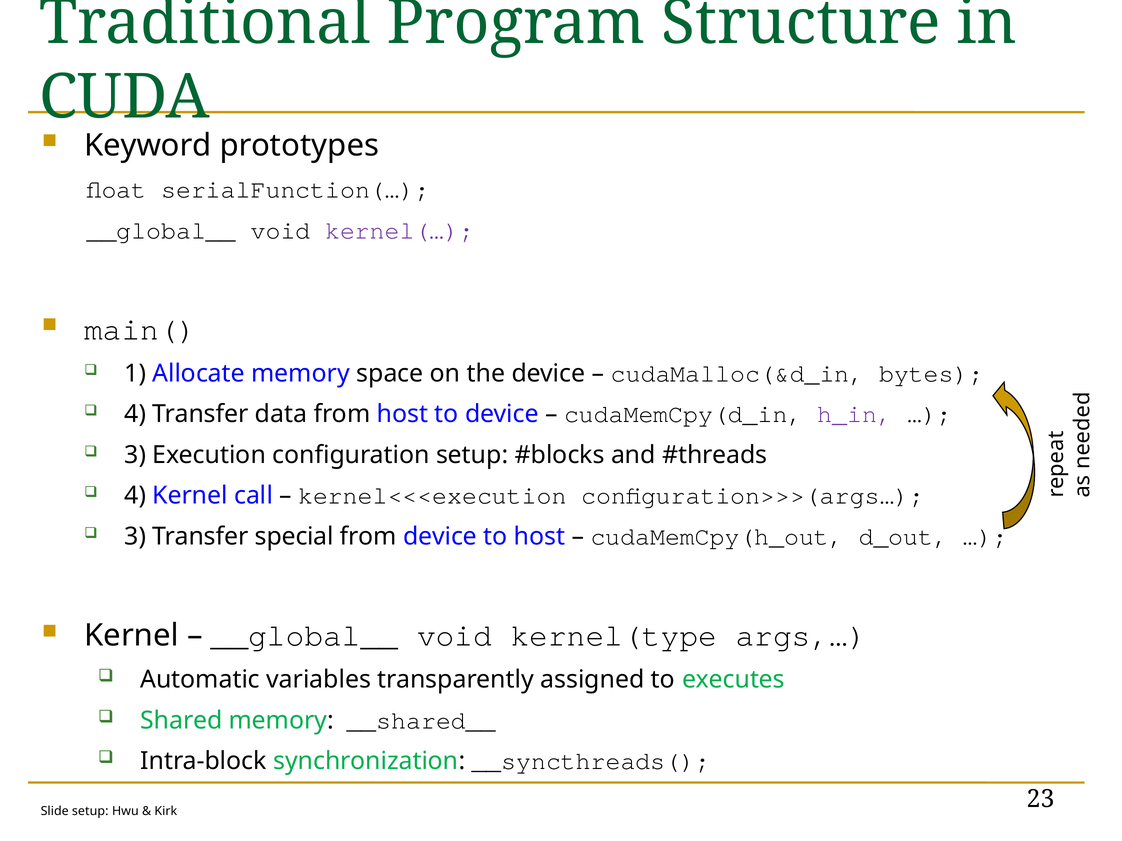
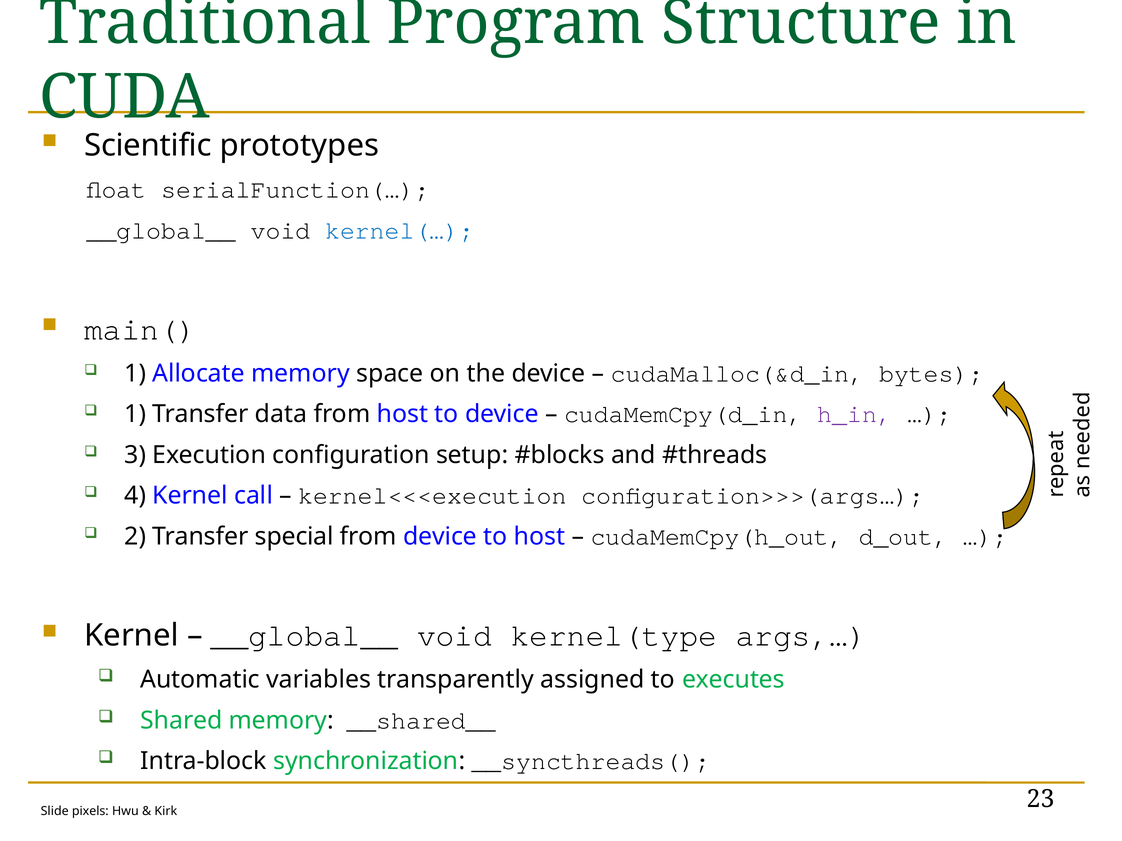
Keyword: Keyword -> Scientific (148, 146)
kernel(… colour: purple -> blue (400, 230)
4: 4 -> 1 (135, 414)
3: 3 -> 2 (135, 537)
Slide setup: setup -> pixels (90, 812)
